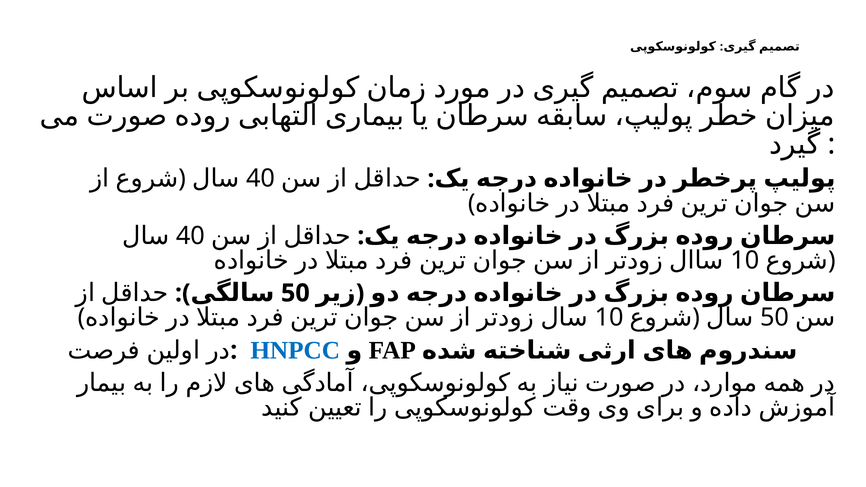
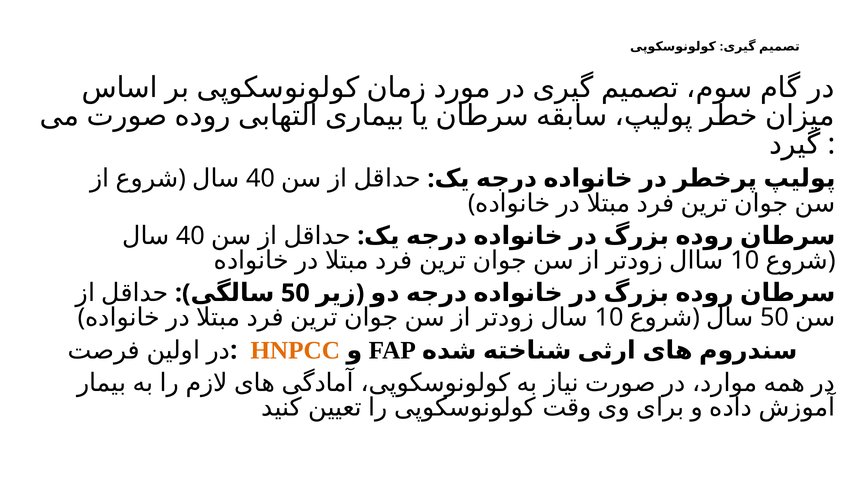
HNPCC colour: blue -> orange (295, 350)
